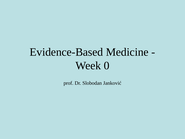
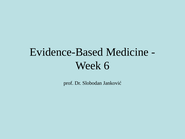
0: 0 -> 6 (107, 66)
